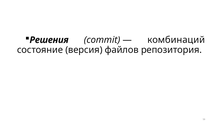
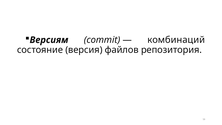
Решения: Решения -> Версиям (49, 40)
